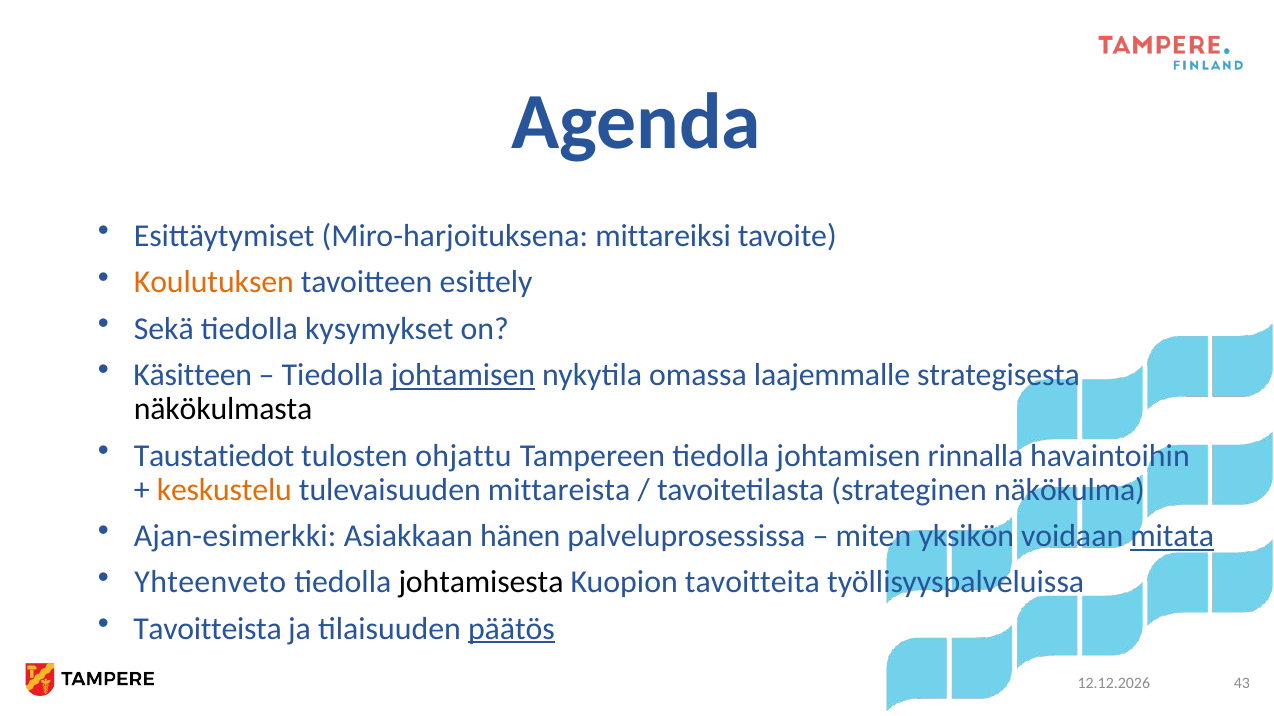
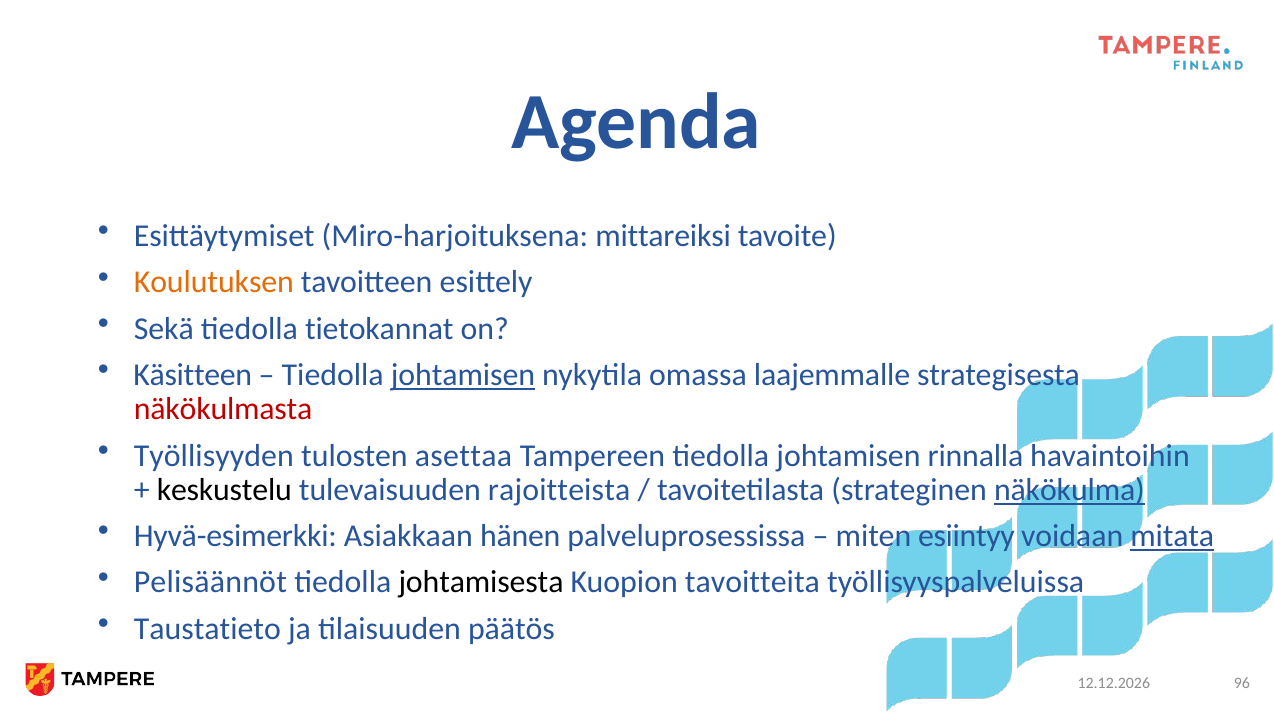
kysymykset: kysymykset -> tietokannat (379, 329)
näkökulmasta colour: black -> red (223, 410)
Taustatiedot: Taustatiedot -> Työllisyyden (214, 456)
ohjattu: ohjattu -> asettaa (464, 456)
keskustelu colour: orange -> black (224, 490)
mittareista: mittareista -> rajoitteista (559, 490)
näkökulma underline: none -> present (1069, 490)
Ajan-esimerkki: Ajan-esimerkki -> Hyvä-esimerkki (235, 537)
yksikön: yksikön -> esiintyy (966, 537)
Yhteenveto: Yhteenveto -> Pelisäännöt (210, 583)
Tavoitteista: Tavoitteista -> Taustatieto (207, 629)
päätös underline: present -> none (511, 629)
43: 43 -> 96 (1242, 684)
